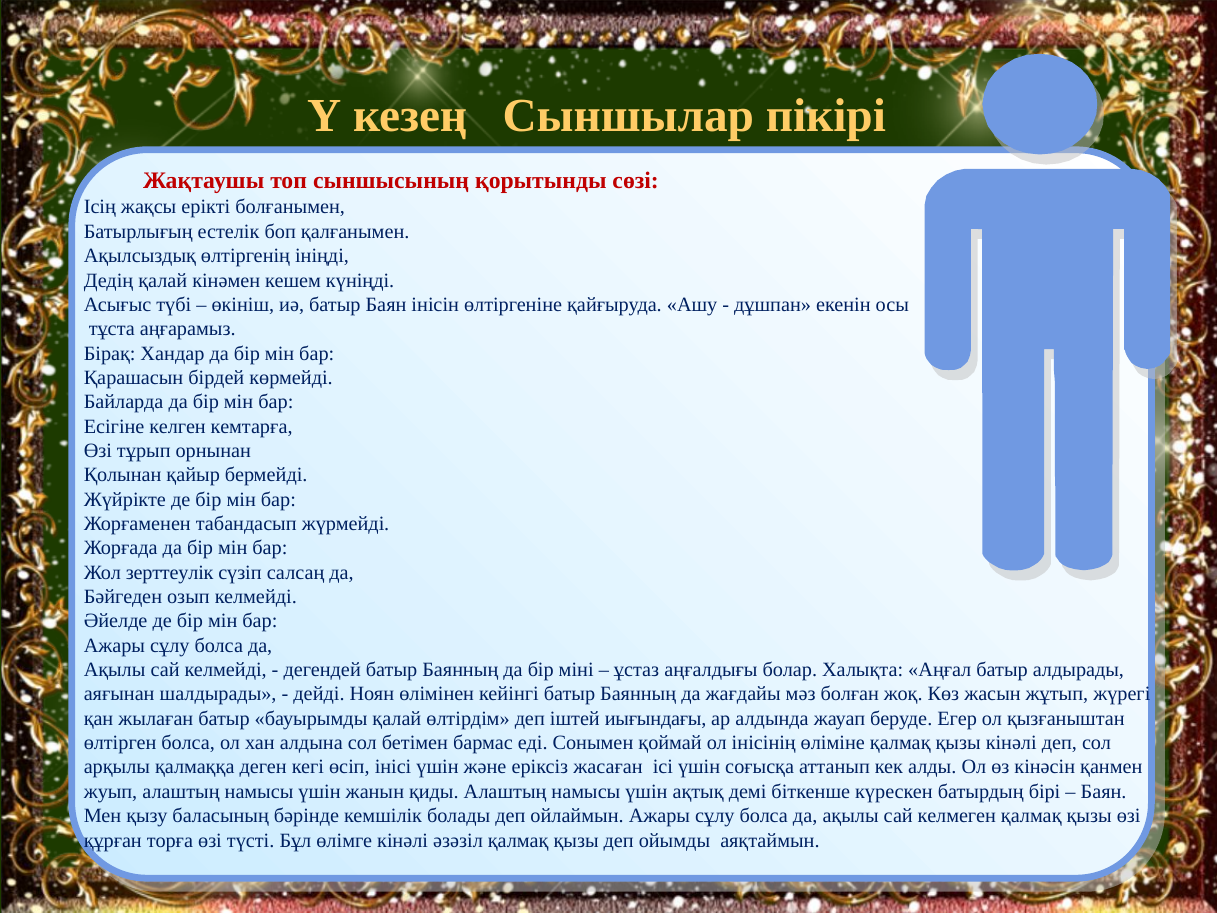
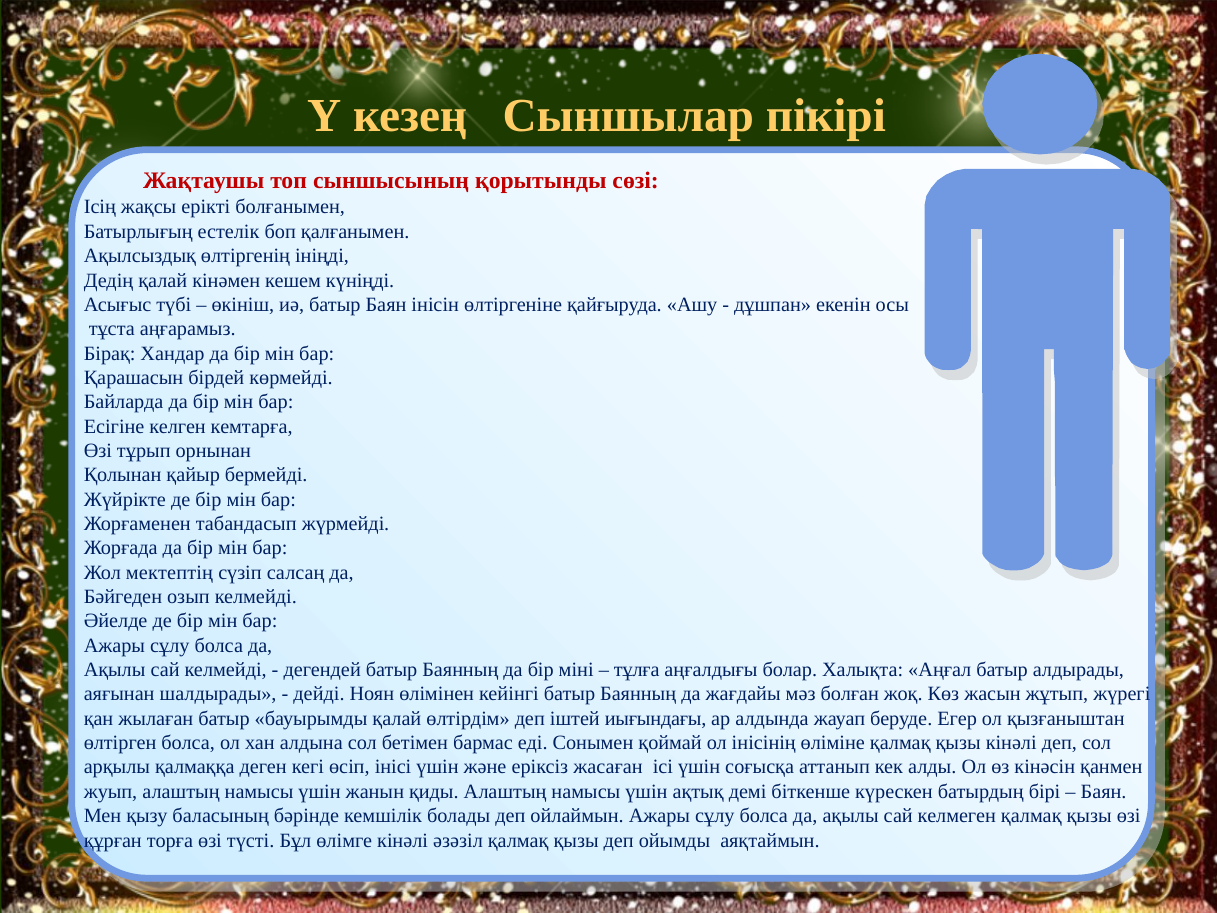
зерттеулік: зерттеулік -> мектептің (169, 572)
ұстаз: ұстаз -> тұлға (637, 670)
